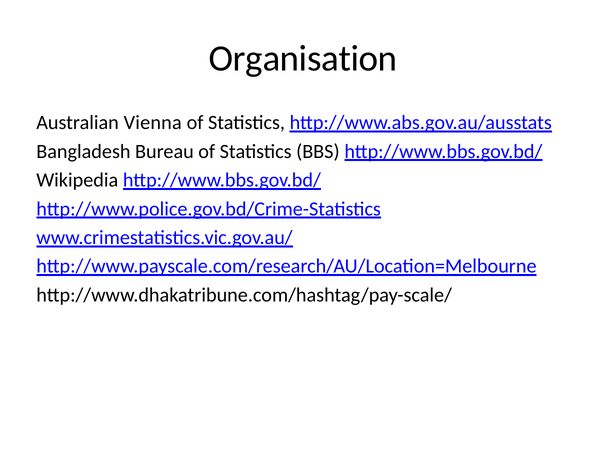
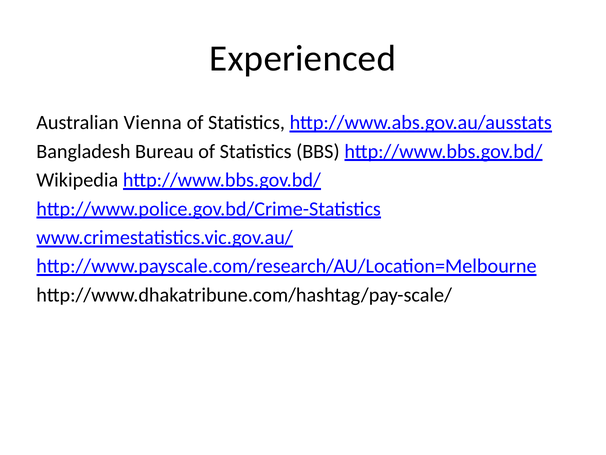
Organisation: Organisation -> Experienced (303, 59)
